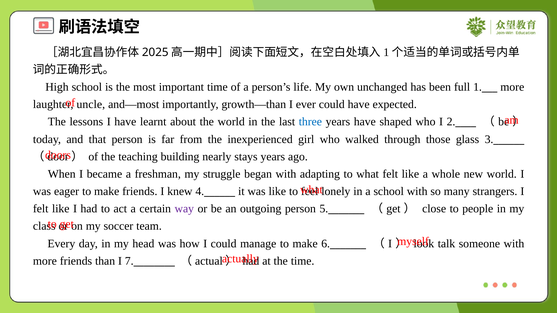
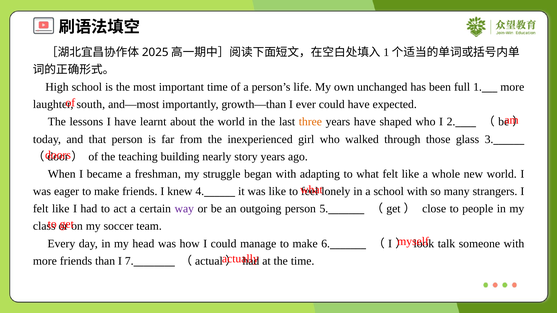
uncle: uncle -> south (91, 105)
three colour: blue -> orange (310, 122)
stays: stays -> story (246, 157)
